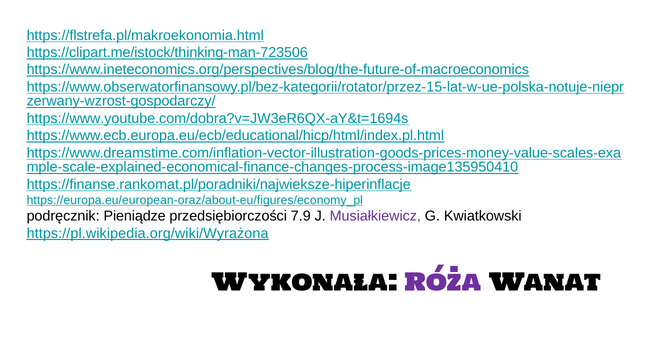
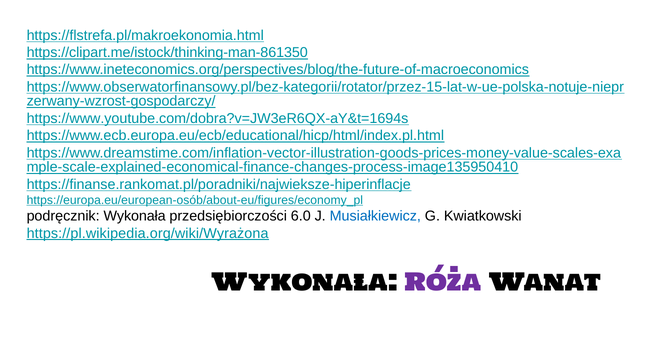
https://clipart.me/istock/thinking-man-723506: https://clipart.me/istock/thinking-man-723506 -> https://clipart.me/istock/thinking-man-861350 (167, 53)
https://europa.eu/european-oraz/about-eu/figures/economy_pl: https://europa.eu/european-oraz/about-eu/figures/economy_pl -> https://europa.eu/european-osób/about-eu/figures/economy_pl (195, 200)
podręcznik Pieniądze: Pieniądze -> Wykonała (135, 216)
7.9: 7.9 -> 6.0 (301, 216)
Musiałkiewicz colour: purple -> blue (375, 216)
